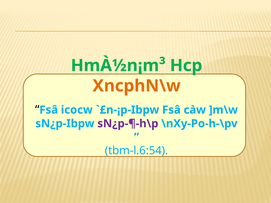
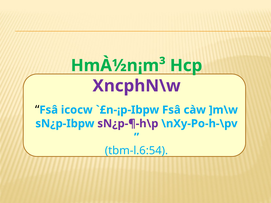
XncphN\w colour: orange -> purple (137, 86)
